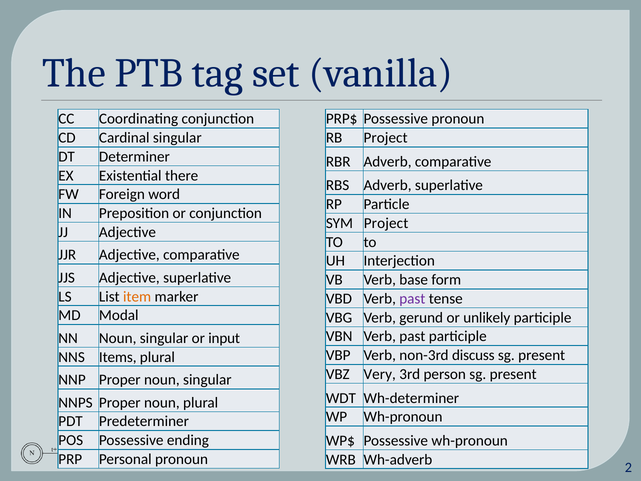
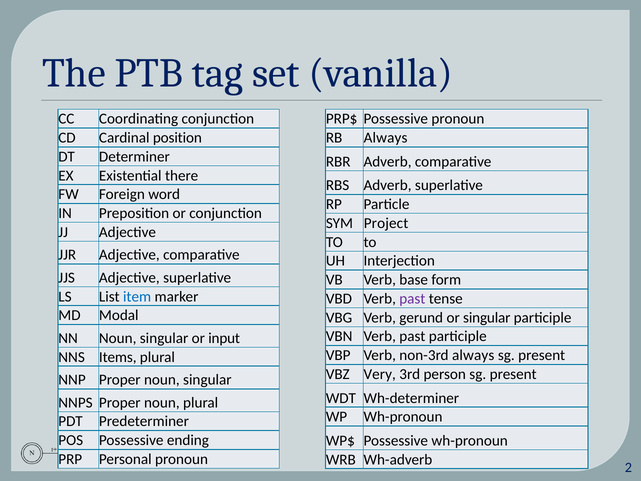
Cardinal singular: singular -> position (177, 138)
RB Project: Project -> Always (386, 138)
item colour: orange -> blue (137, 296)
or unlikely: unlikely -> singular (487, 317)
non-3rd discuss: discuss -> always (473, 355)
